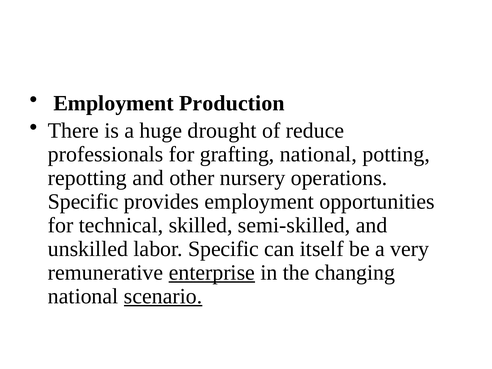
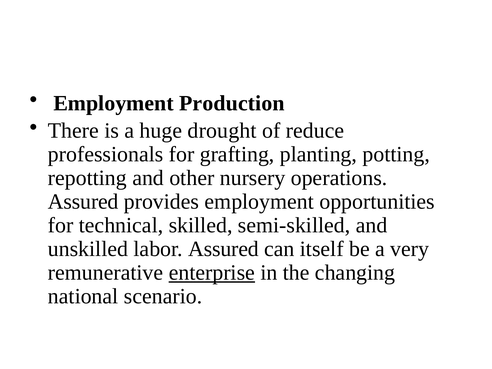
grafting national: national -> planting (318, 154)
Specific: Specific -> Assured (83, 202)
labor Specific: Specific -> Assured (224, 249)
scenario underline: present -> none (163, 296)
